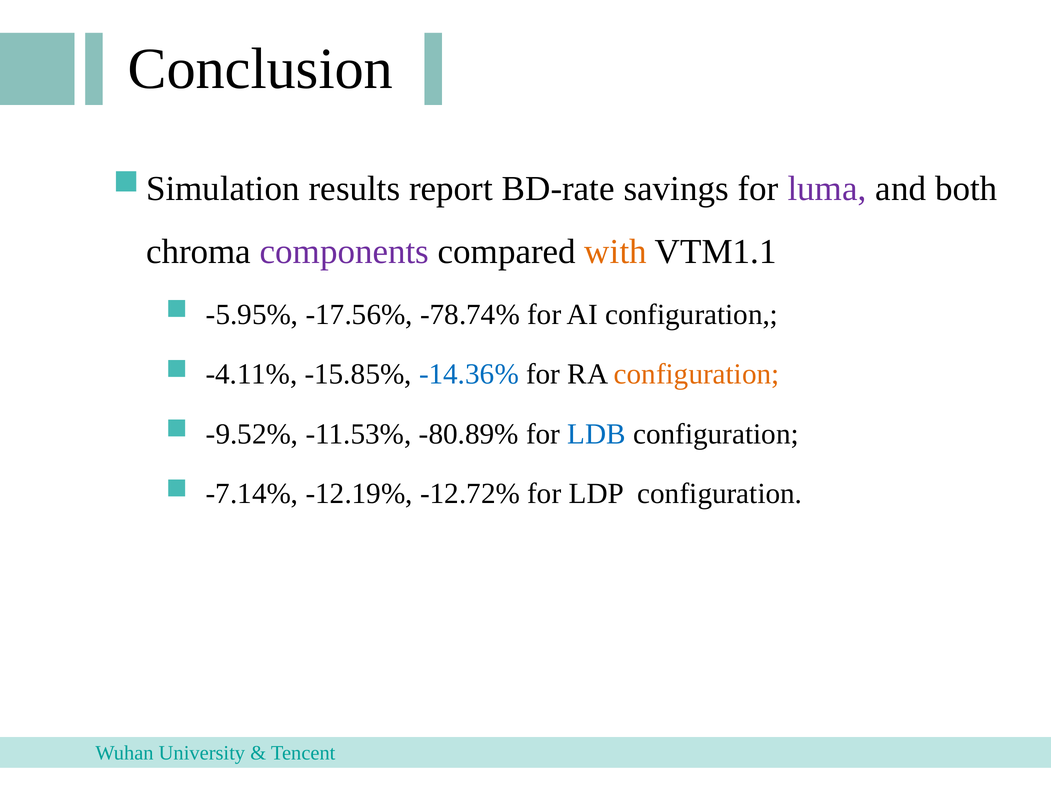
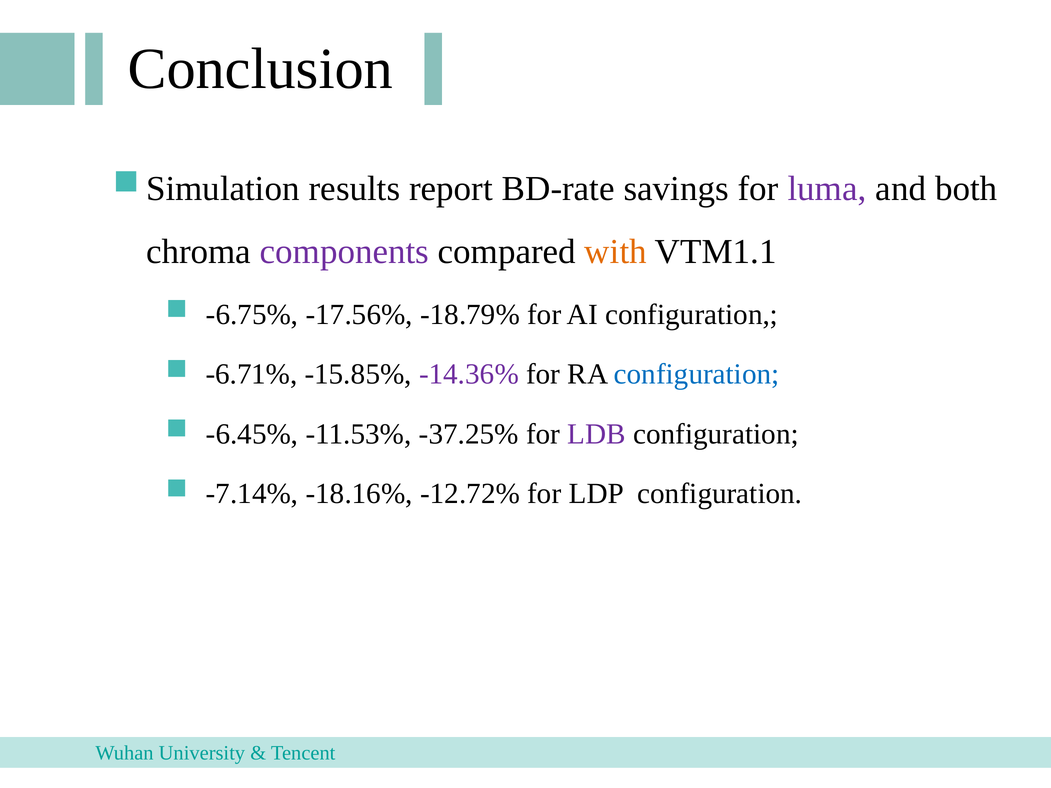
-5.95%: -5.95% -> -6.75% (252, 315)
-78.74%: -78.74% -> -18.79% (470, 315)
-4.11%: -4.11% -> -6.71% (252, 374)
-14.36% colour: blue -> purple (469, 374)
configuration colour: orange -> blue (697, 374)
-9.52%: -9.52% -> -6.45% (252, 434)
-80.89%: -80.89% -> -37.25% (469, 434)
LDB colour: blue -> purple (597, 434)
-12.19%: -12.19% -> -18.16% (359, 494)
